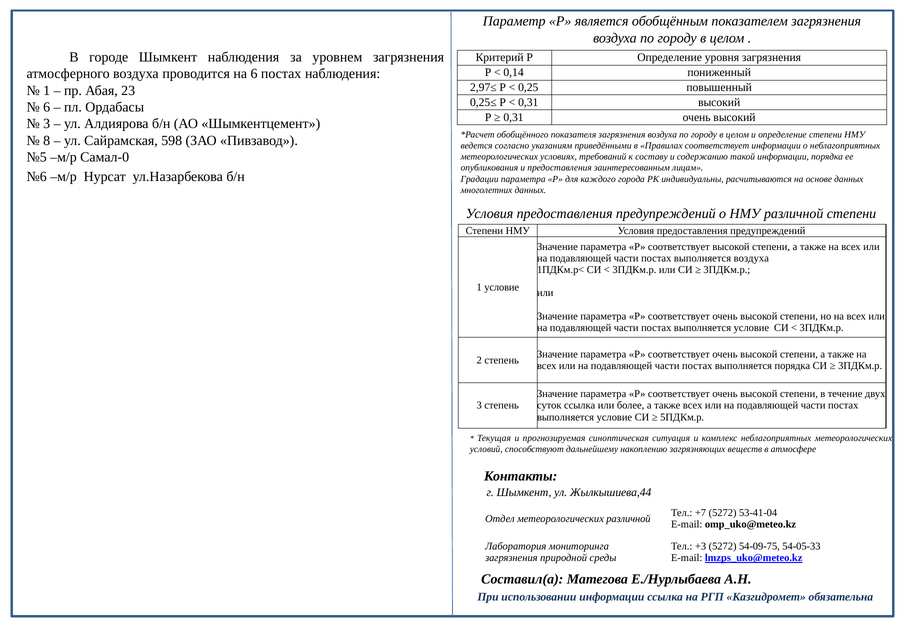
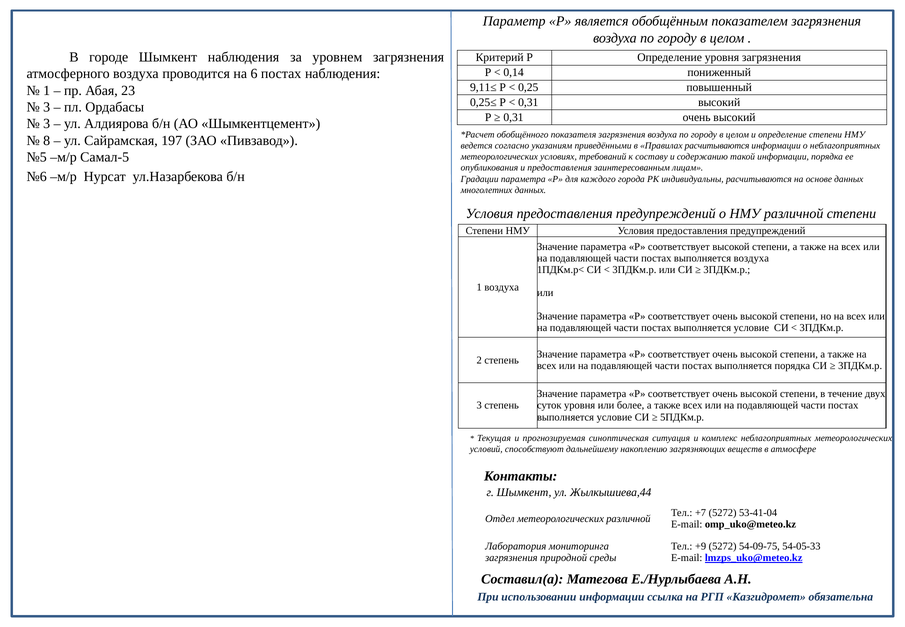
2,97≤: 2,97≤ -> 9,11≤ (483, 87)
6: 6 -> 3 (47, 107)
598: 598 -> 197 (172, 141)
Правилах соответствует: соответствует -> расчитываются (717, 145)
Самал-0: Самал-0 -> Самал-5 (105, 157)
1 условие: условие -> воздуха (502, 287)
суток ссылка: ссылка -> уровня (580, 405)
+3: +3 -> +9 (701, 546)
